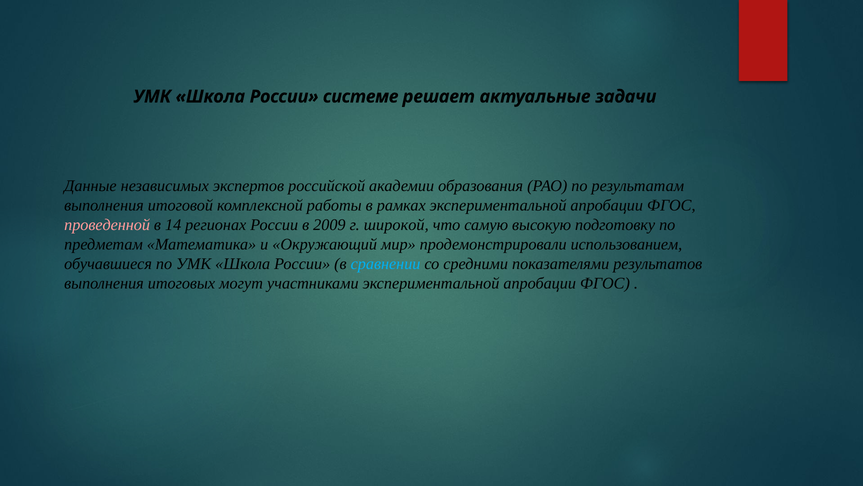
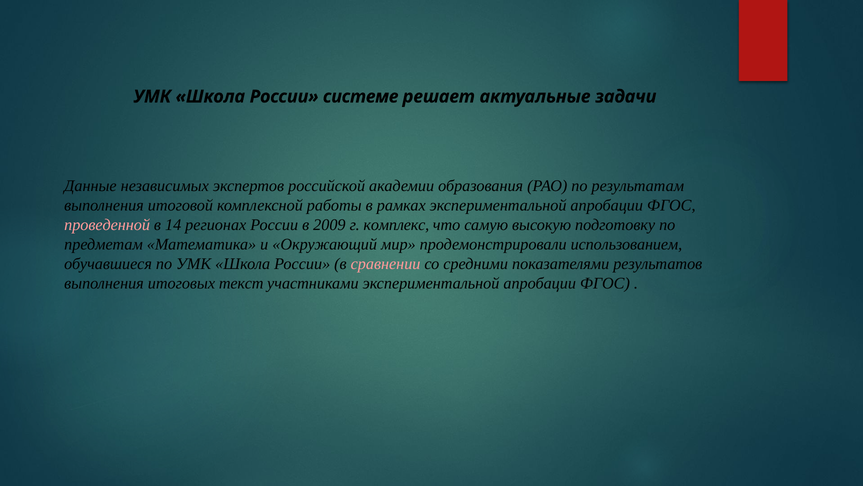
широкой: широкой -> комплекс (396, 225)
сравнении colour: light blue -> pink (386, 263)
могут: могут -> текст (241, 283)
